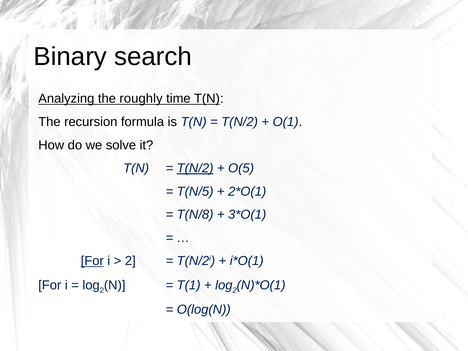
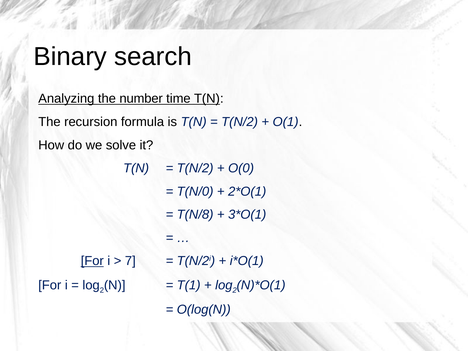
roughly: roughly -> number (141, 99)
T(N/2 underline: present -> none (195, 168)
O(5: O(5 -> O(0 (241, 168)
T(N/5: T(N/5 -> T(N/0 (195, 191)
2: 2 -> 7 (130, 261)
